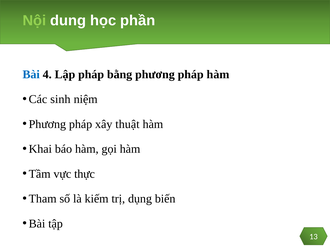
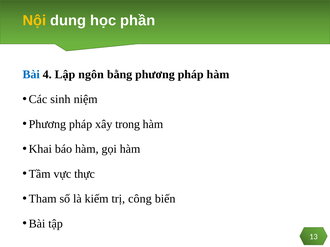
Nội colour: light green -> yellow (34, 21)
Lập pháp: pháp -> ngôn (91, 75)
thuật: thuật -> trong (128, 124)
dụng: dụng -> công (140, 199)
